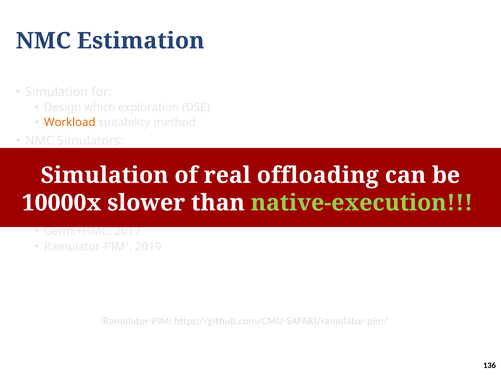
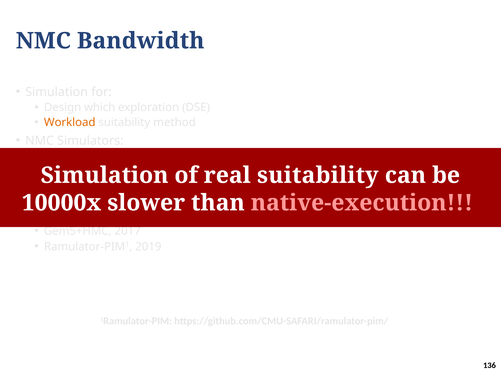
Estimation: Estimation -> Bandwidth (141, 41)
real offloading: offloading -> suitability (318, 176)
native-execution colour: light green -> pink (362, 203)
